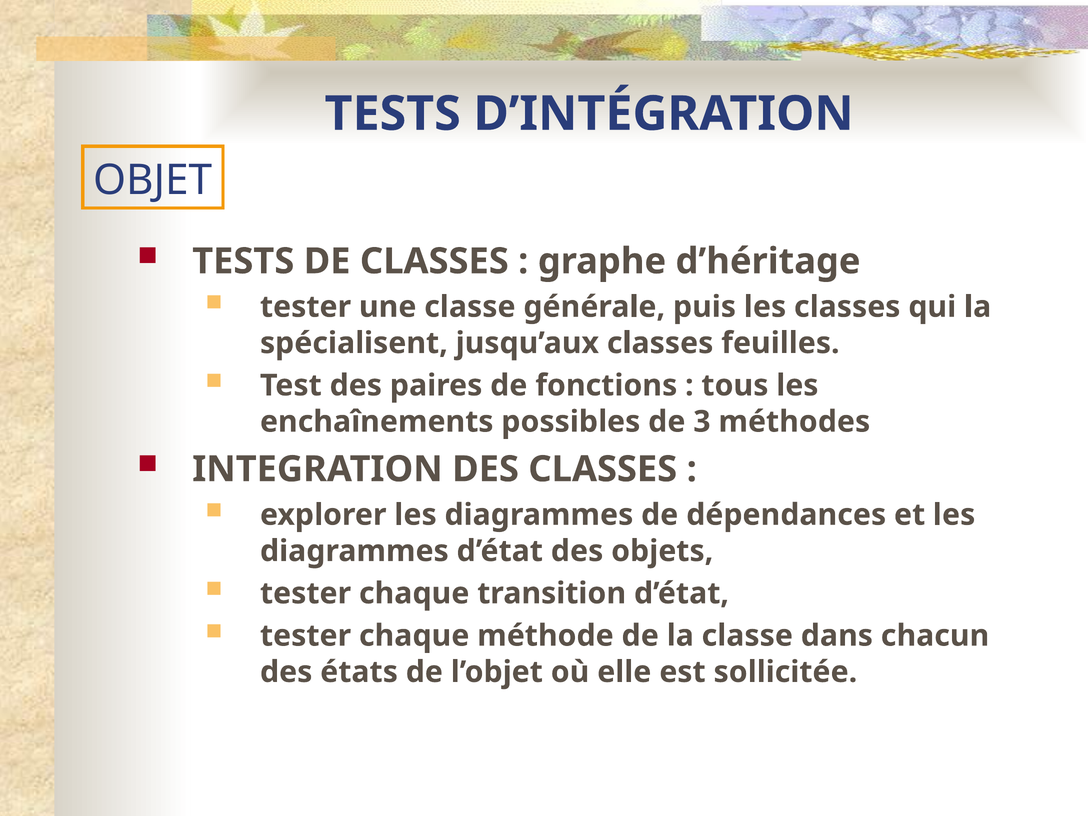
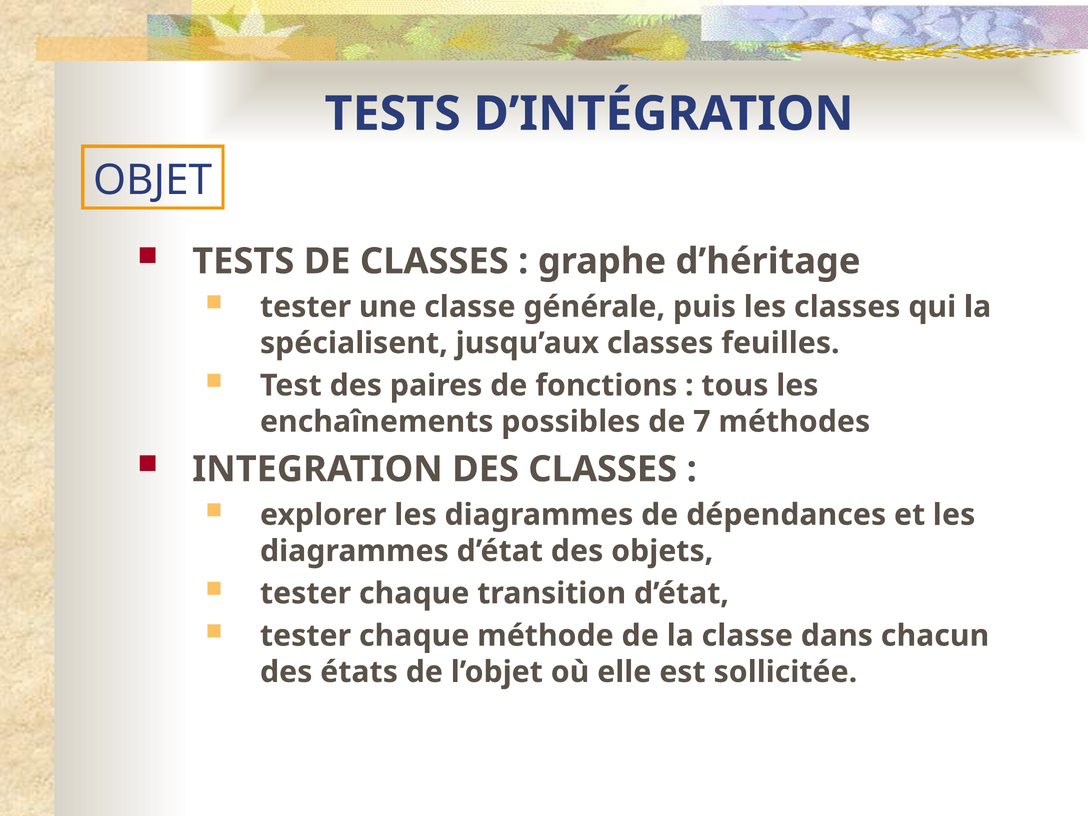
3: 3 -> 7 (702, 422)
